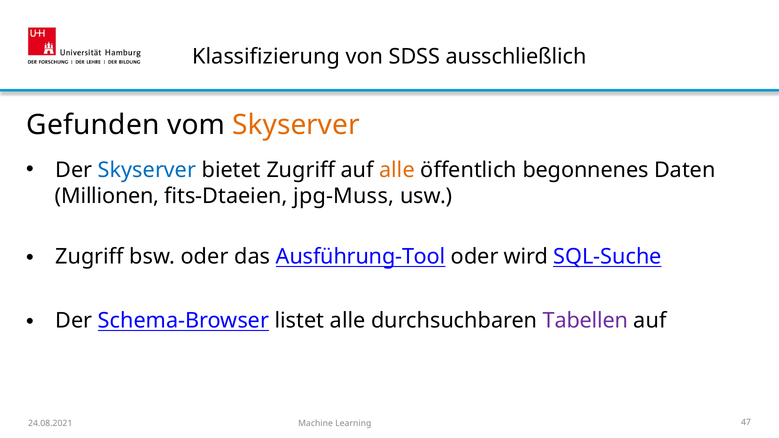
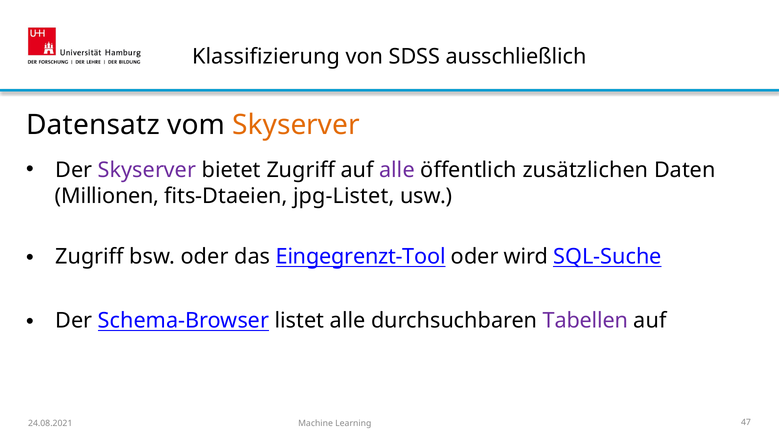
Gefunden: Gefunden -> Datensatz (93, 125)
Skyserver colour: blue -> purple (147, 170)
alle colour: orange -> purple (397, 170)
begonnenes: begonnenes -> zusätzlichen (585, 170)
jpg-Muss: jpg-Muss -> jpg-Listet (344, 196)
Ausführung-Tool: Ausführung-Tool -> Eingegrenzt-Tool (361, 257)
